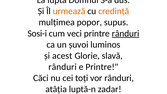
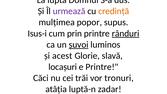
urmează colour: orange -> purple (69, 11)
Sosi-i: Sosi-i -> Isus-i (37, 33)
cum veci: veci -> prin (75, 33)
șuvoi underline: none -> present (79, 45)
rânduri: rânduri -> locașuri (63, 67)
toți: toți -> trăi (82, 78)
vor rânduri: rânduri -> tronuri (119, 78)
